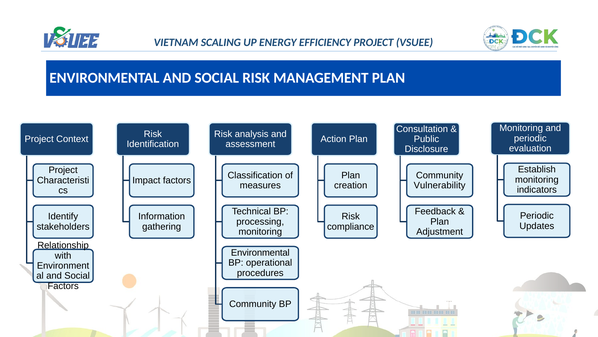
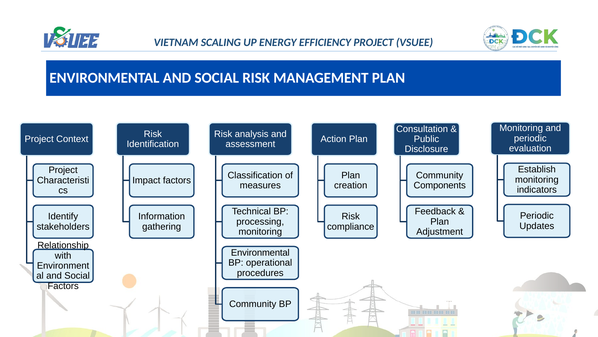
Vulnerability: Vulnerability -> Components (440, 185)
